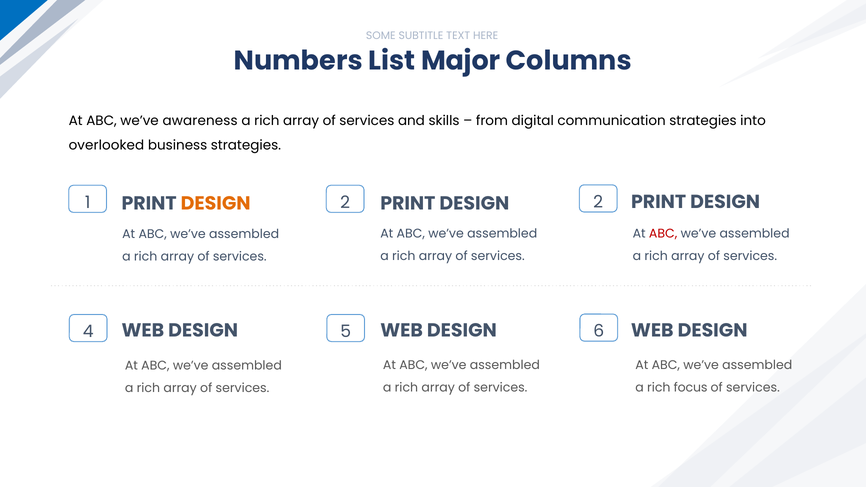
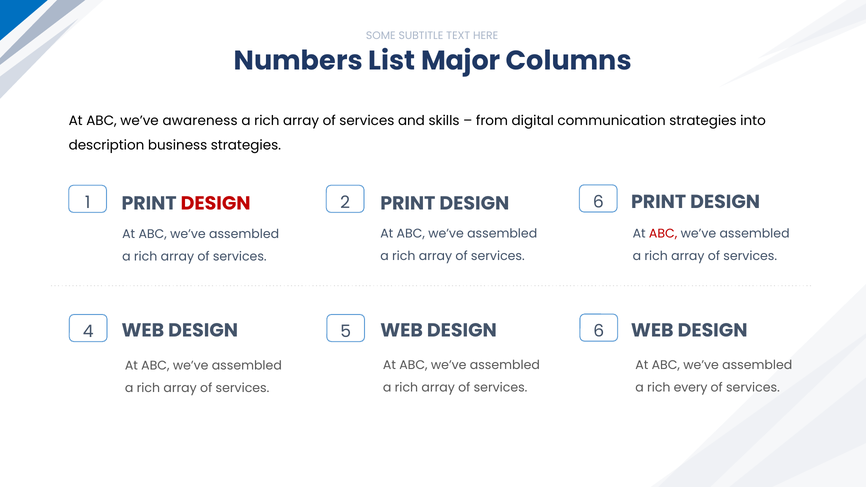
overlooked: overlooked -> description (106, 145)
2 2: 2 -> 6 (598, 202)
DESIGN colour: orange -> red (216, 203)
focus: focus -> every (691, 388)
